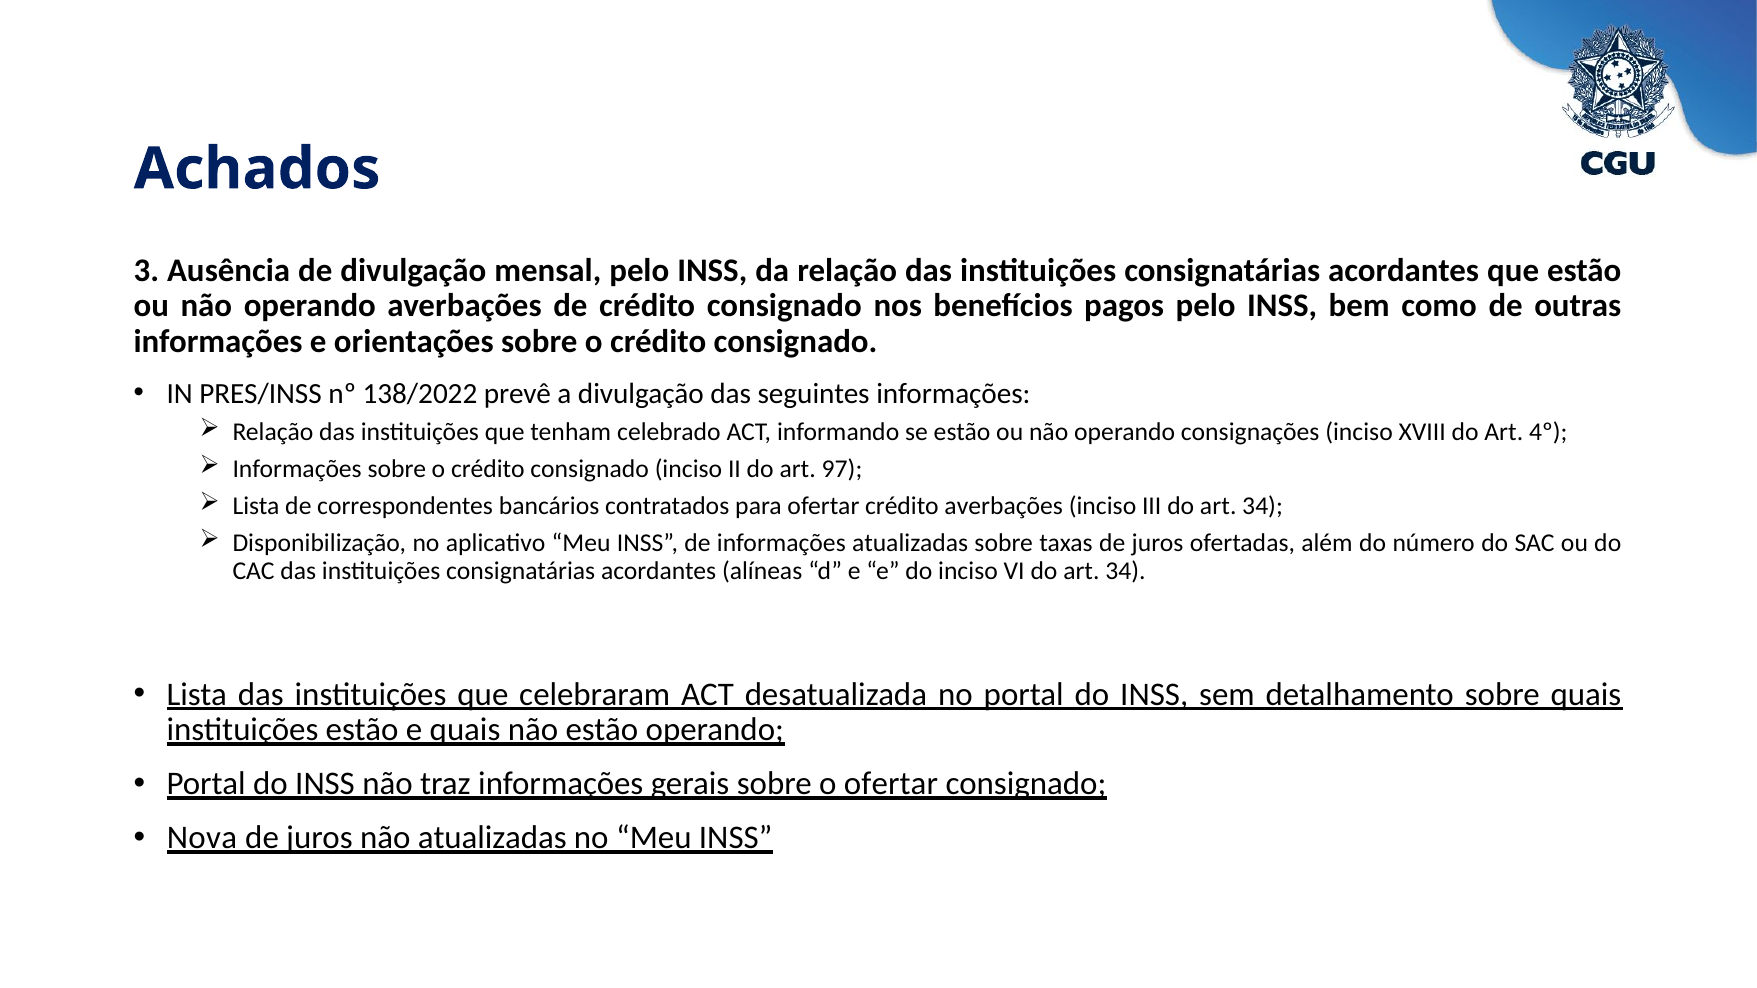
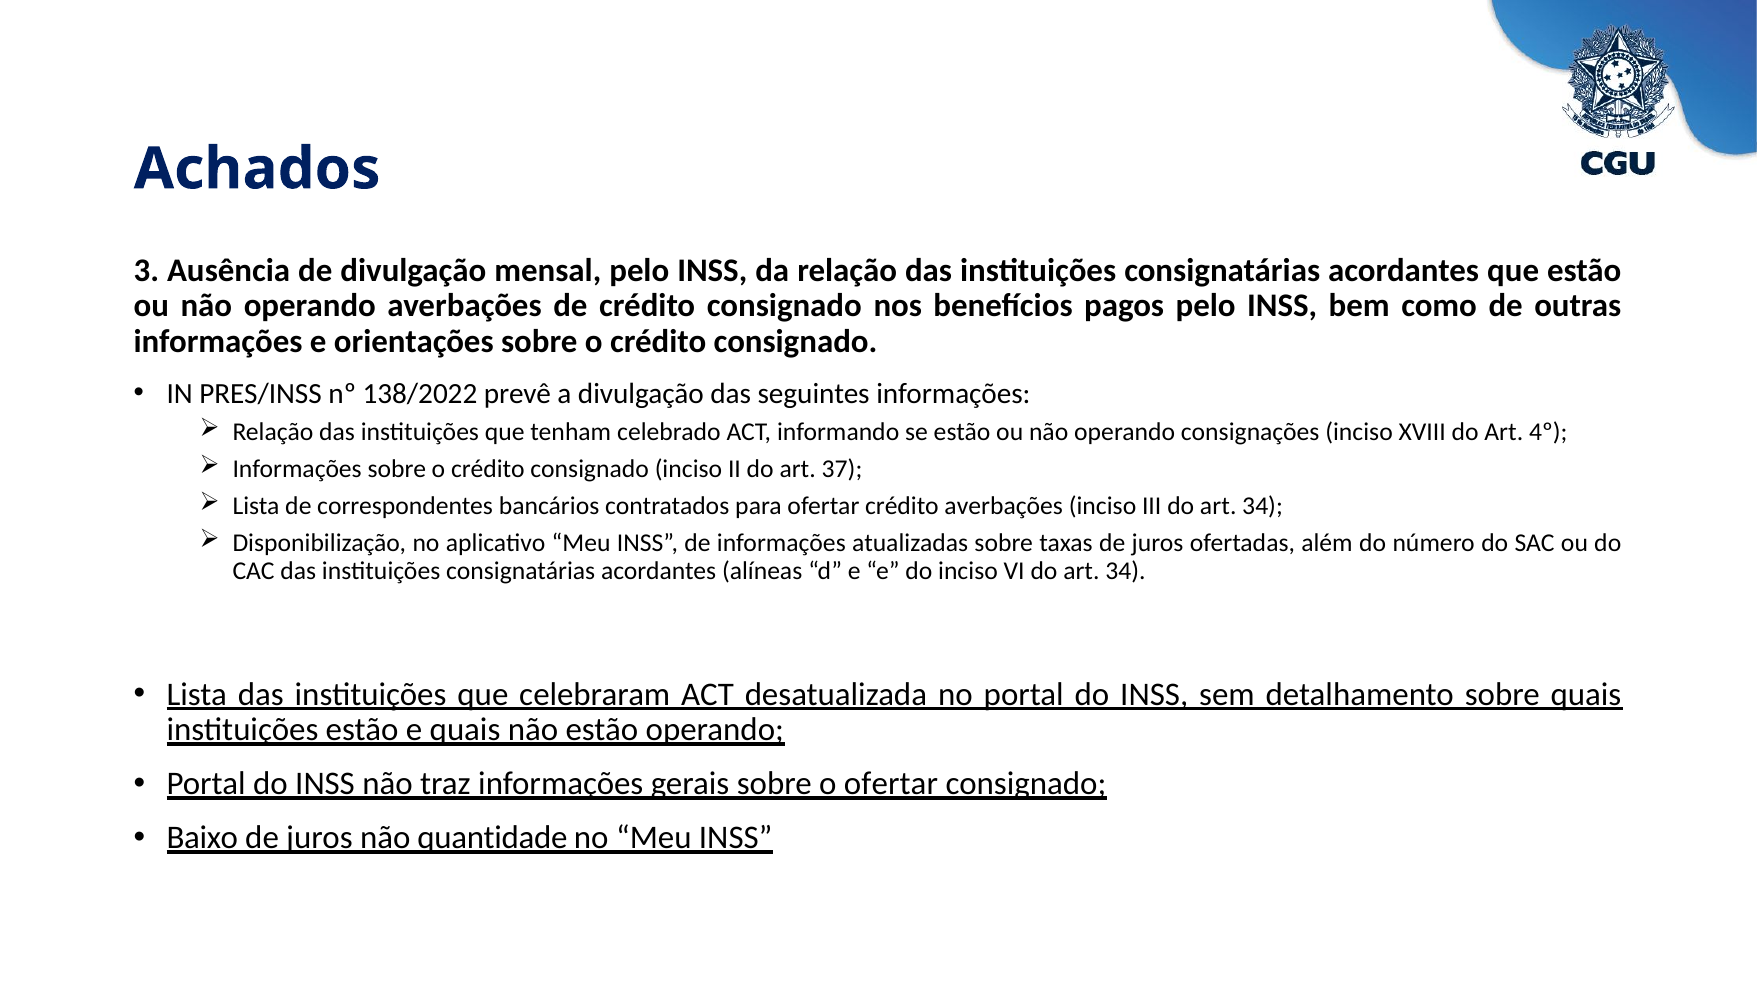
97: 97 -> 37 (842, 469)
Nova: Nova -> Baixo (202, 838)
não atualizadas: atualizadas -> quantidade (492, 838)
